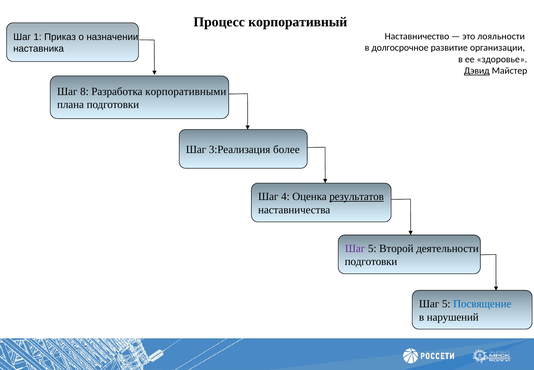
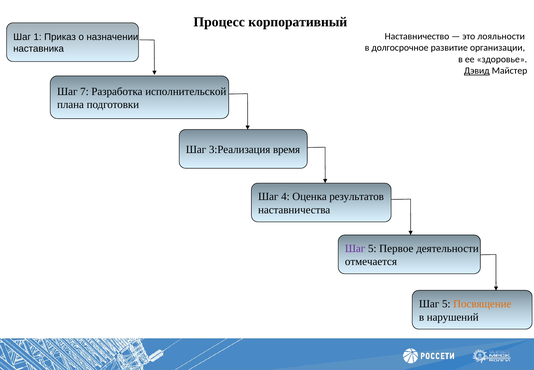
8: 8 -> 7 (84, 91)
корпоративными: корпоративными -> исполнительской (186, 91)
более: более -> время (287, 150)
результатов underline: present -> none (357, 196)
Второй: Второй -> Первое (396, 248)
подготовки: подготовки -> отмечается (371, 261)
Посвящение colour: blue -> orange (482, 304)
